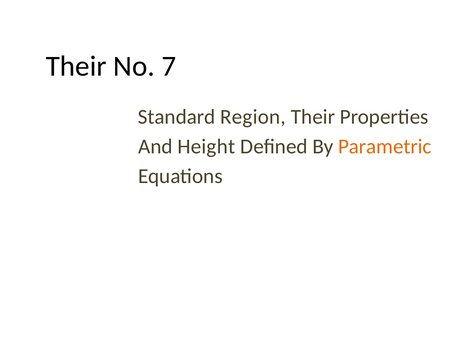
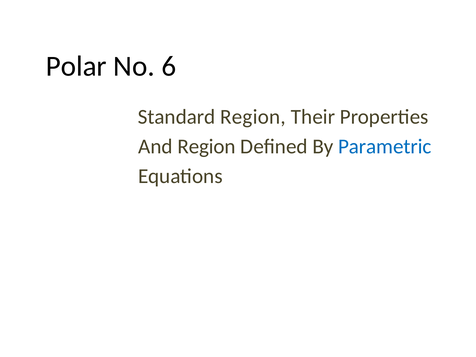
Their: Their -> Polar (76, 66)
7: 7 -> 6 (169, 66)
And Height: Height -> Region (207, 147)
Parametric colour: orange -> blue (385, 147)
